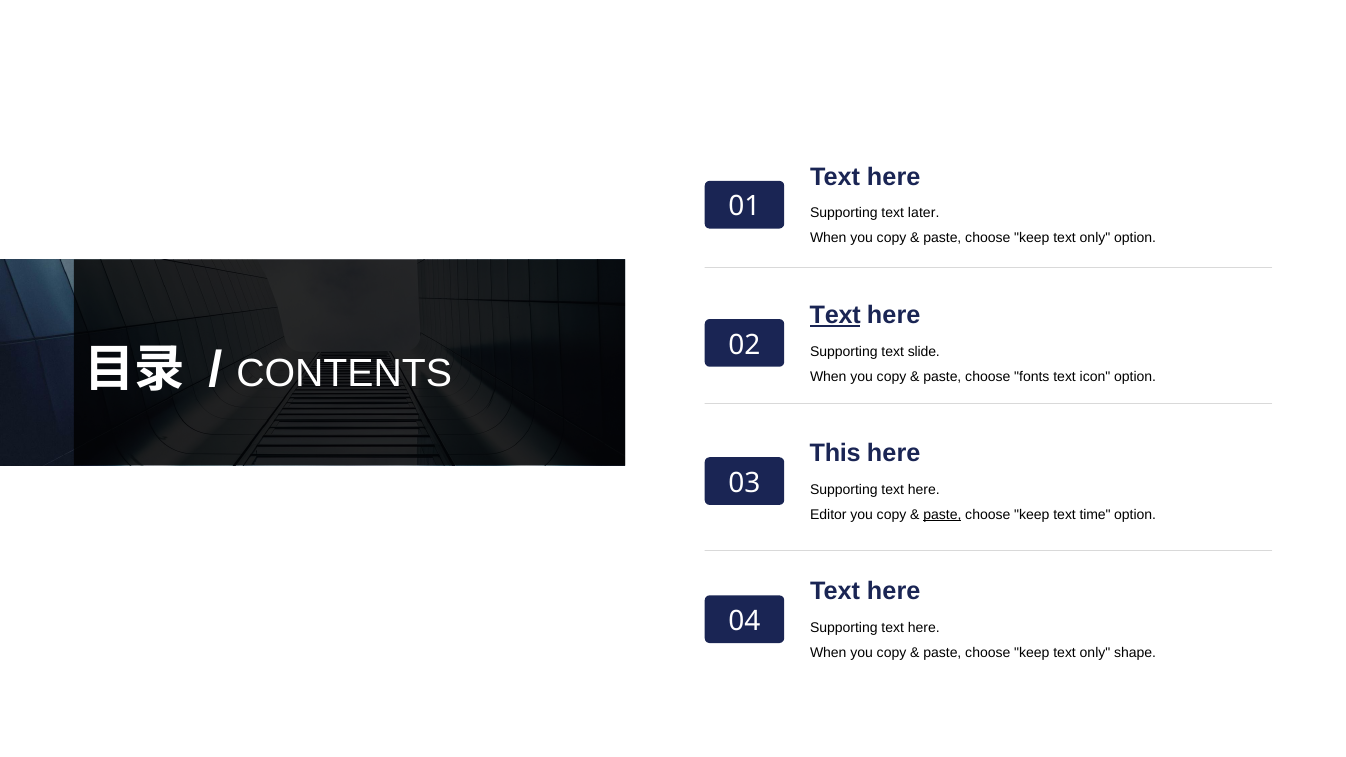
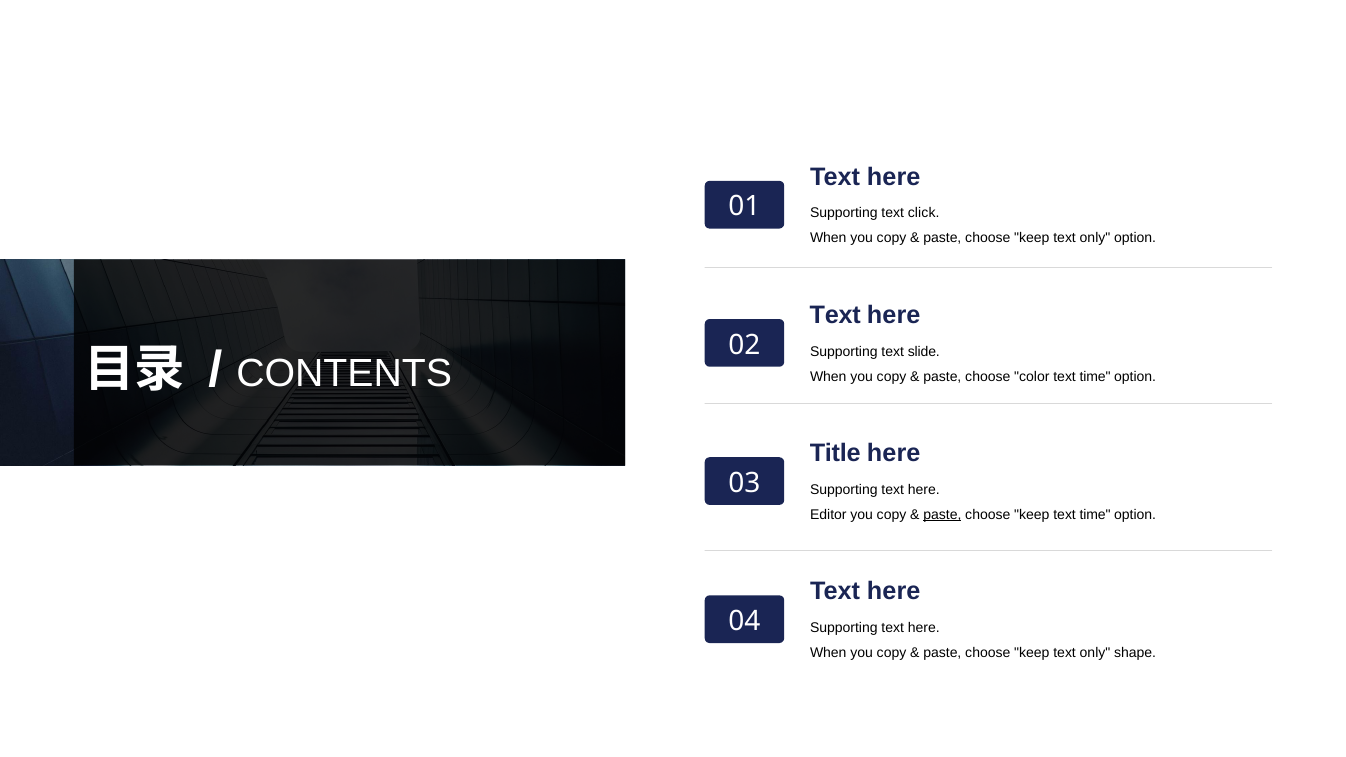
later: later -> click (924, 213)
Text underline: present -> none (835, 315)
fonts: fonts -> color (1032, 377)
icon: icon -> time (1095, 377)
This: This -> Title (835, 453)
